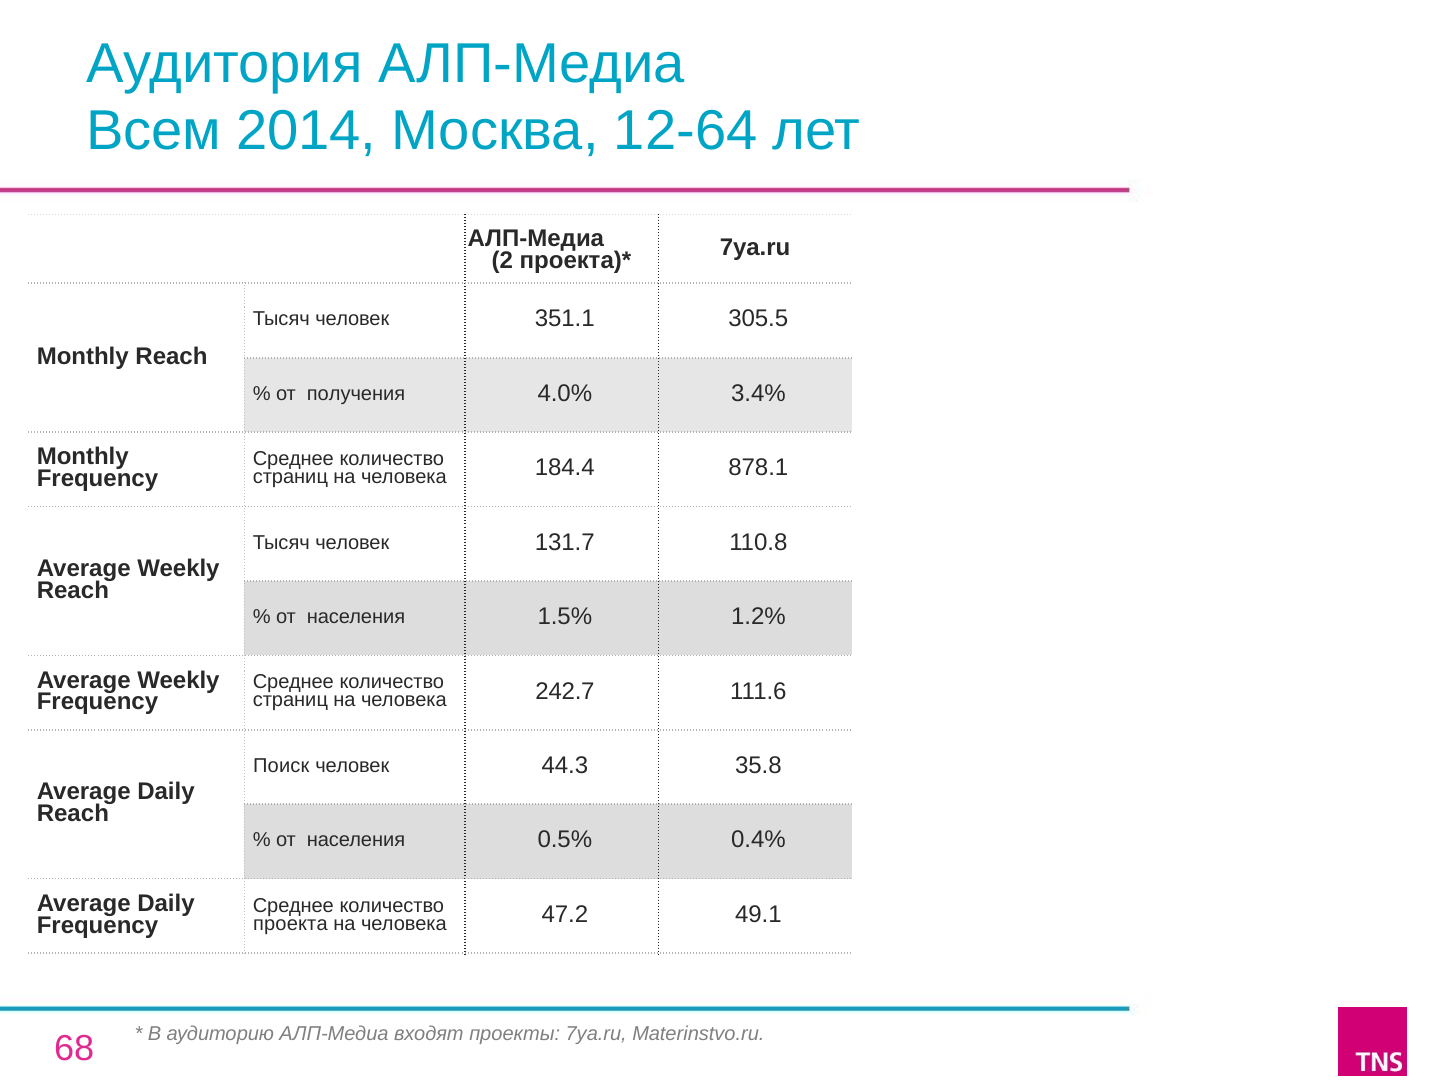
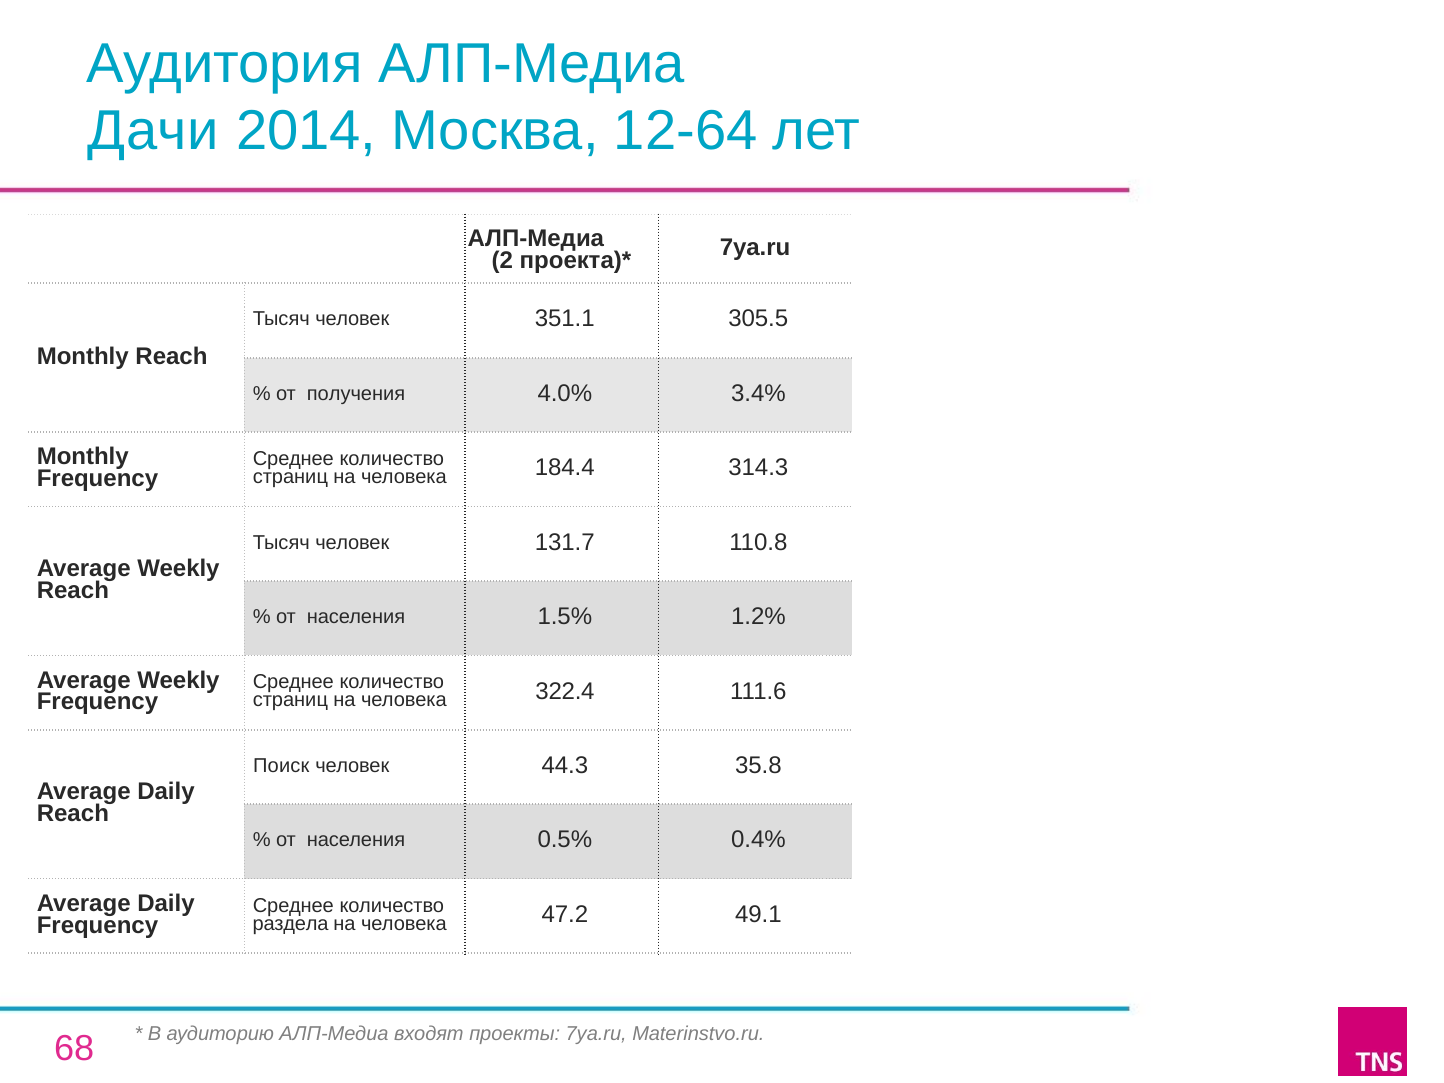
Всем: Всем -> Дачи (153, 131)
878.1: 878.1 -> 314.3 (758, 468)
242.7: 242.7 -> 322.4 (565, 691)
проекта: проекта -> раздела (291, 924)
